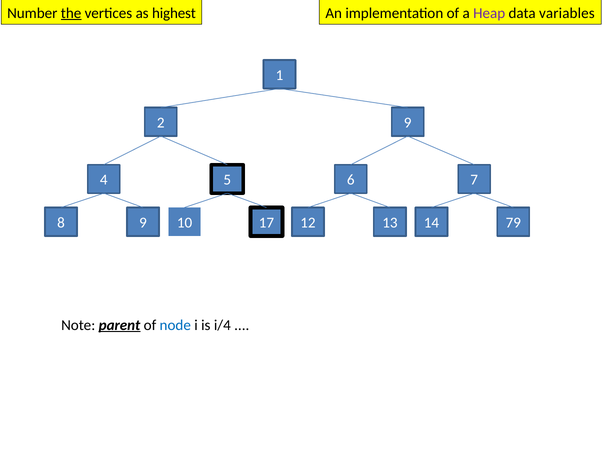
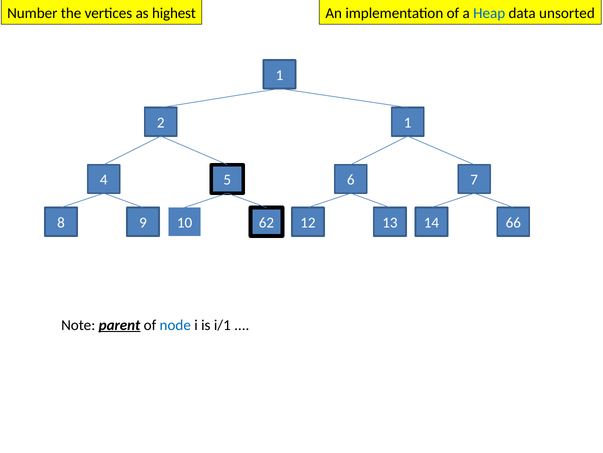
the underline: present -> none (71, 13)
Heap colour: purple -> blue (489, 13)
variables: variables -> unsorted (567, 13)
2 9: 9 -> 1 (408, 123)
17: 17 -> 62 (266, 222)
79: 79 -> 66 (513, 222)
i/4: i/4 -> i/1 (222, 325)
